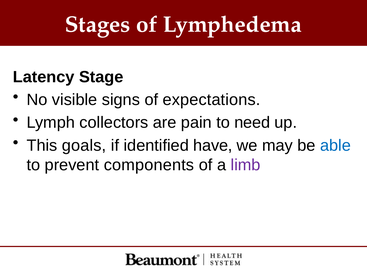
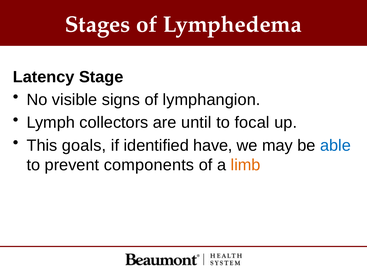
expectations: expectations -> lymphangion (212, 100)
pain: pain -> until (196, 123)
need: need -> focal (252, 123)
limb colour: purple -> orange (246, 165)
